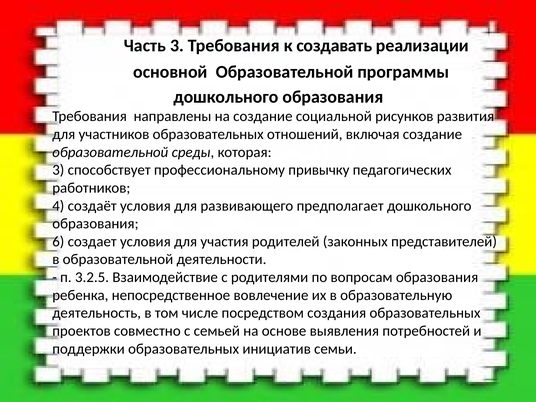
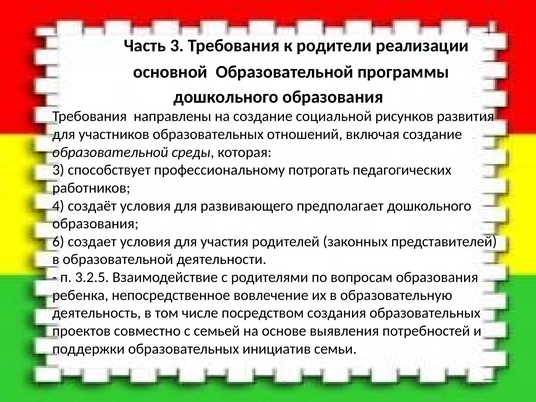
создавать: создавать -> родители (334, 46)
привычку: привычку -> потрогать (319, 170)
